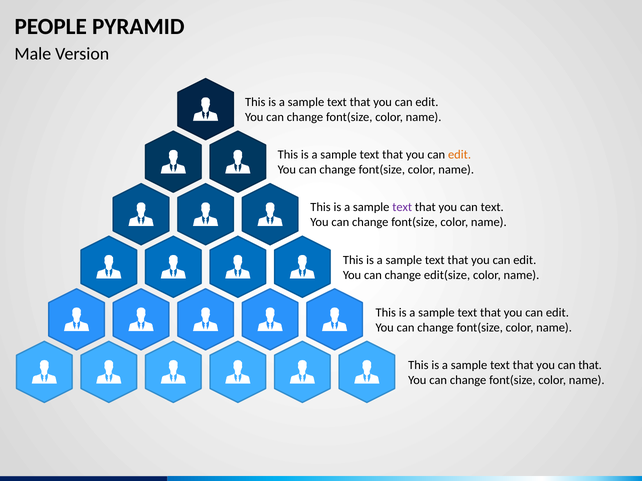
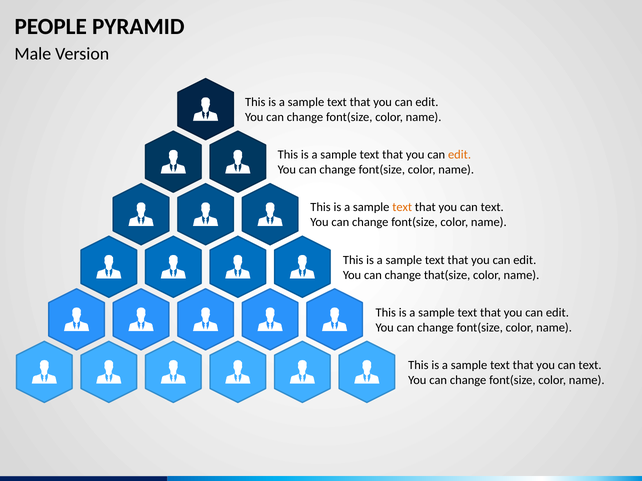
text colour: purple -> orange (402, 208)
edit(size: edit(size -> that(size (447, 275)
that: that -> text (590, 365)
